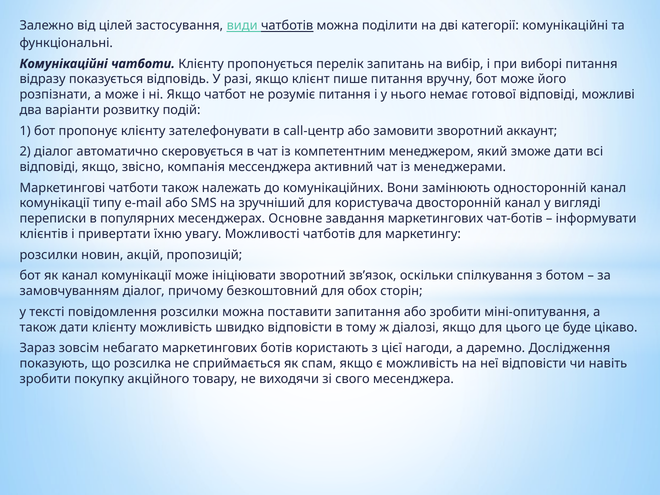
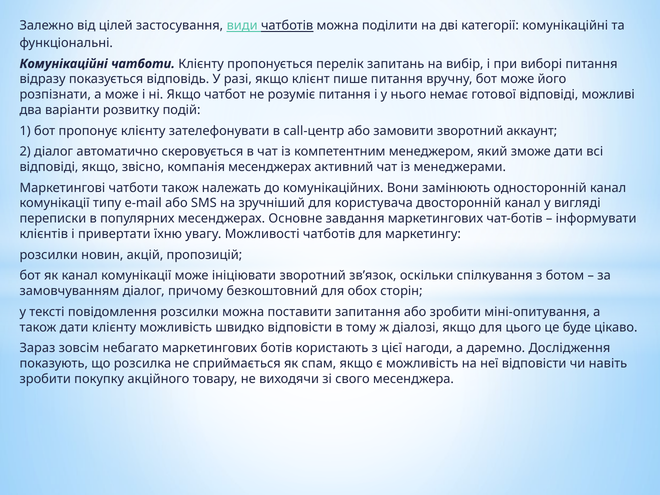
компанія мессенджера: мессенджера -> месенджерах (270, 167)
